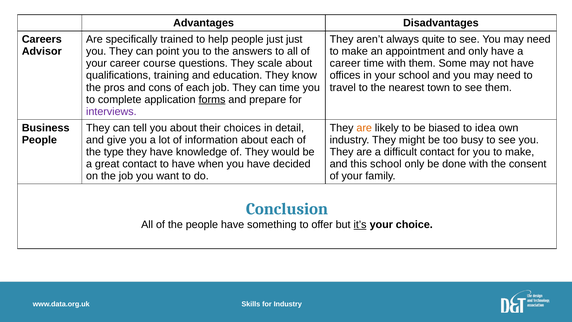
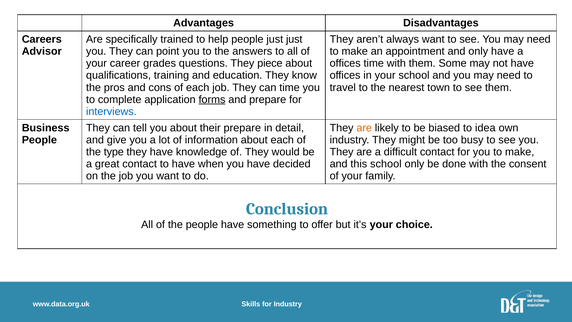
always quite: quite -> want (433, 39)
course: course -> grades (160, 63)
scale: scale -> piece (270, 63)
career: career -> offices (345, 63)
interviews colour: purple -> blue (111, 111)
their choices: choices -> prepare (242, 128)
it’s underline: present -> none (360, 225)
